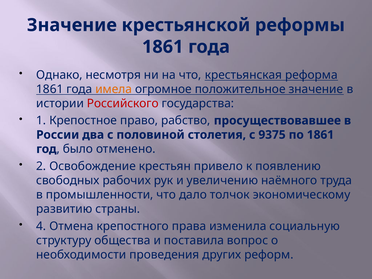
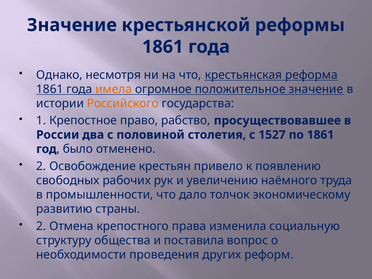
Российского colour: red -> orange (123, 103)
9375: 9375 -> 1527 (272, 135)
4: 4 -> 2 (41, 226)
